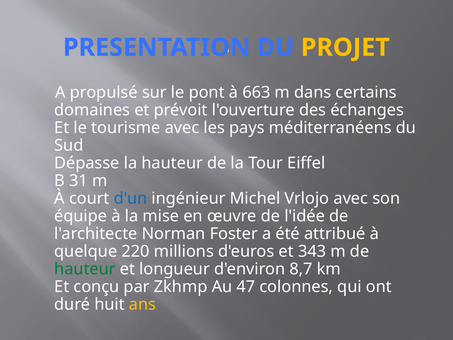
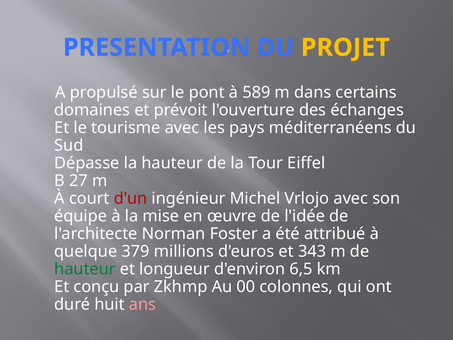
663: 663 -> 589 (256, 92)
31: 31 -> 27 (78, 181)
d'un colour: blue -> red (131, 198)
220: 220 -> 379 (136, 251)
8,7: 8,7 -> 6,5 (301, 269)
47: 47 -> 00 (246, 287)
ans colour: yellow -> pink (142, 304)
